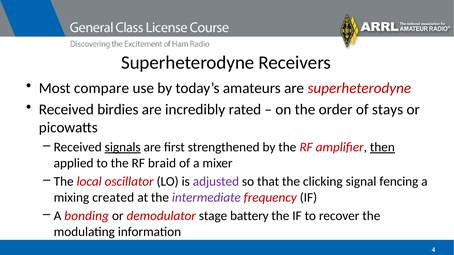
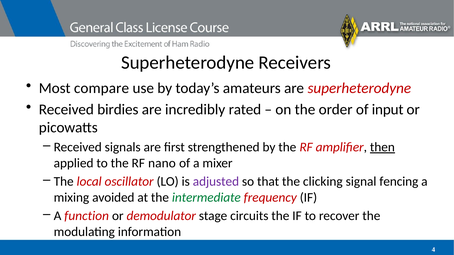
stays: stays -> input (388, 110)
signals underline: present -> none (123, 147)
braid: braid -> nano (162, 163)
created: created -> avoided (113, 198)
intermediate colour: purple -> green (206, 198)
bonding: bonding -> function (87, 216)
battery: battery -> circuits (249, 216)
